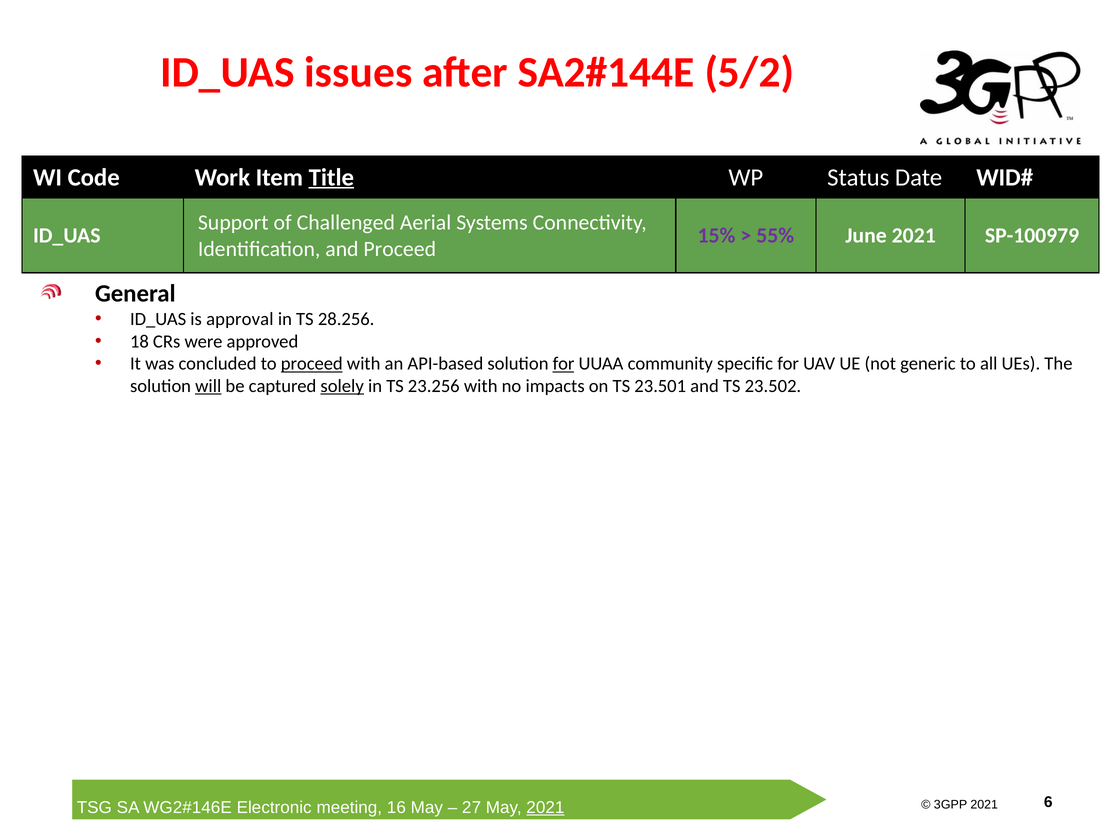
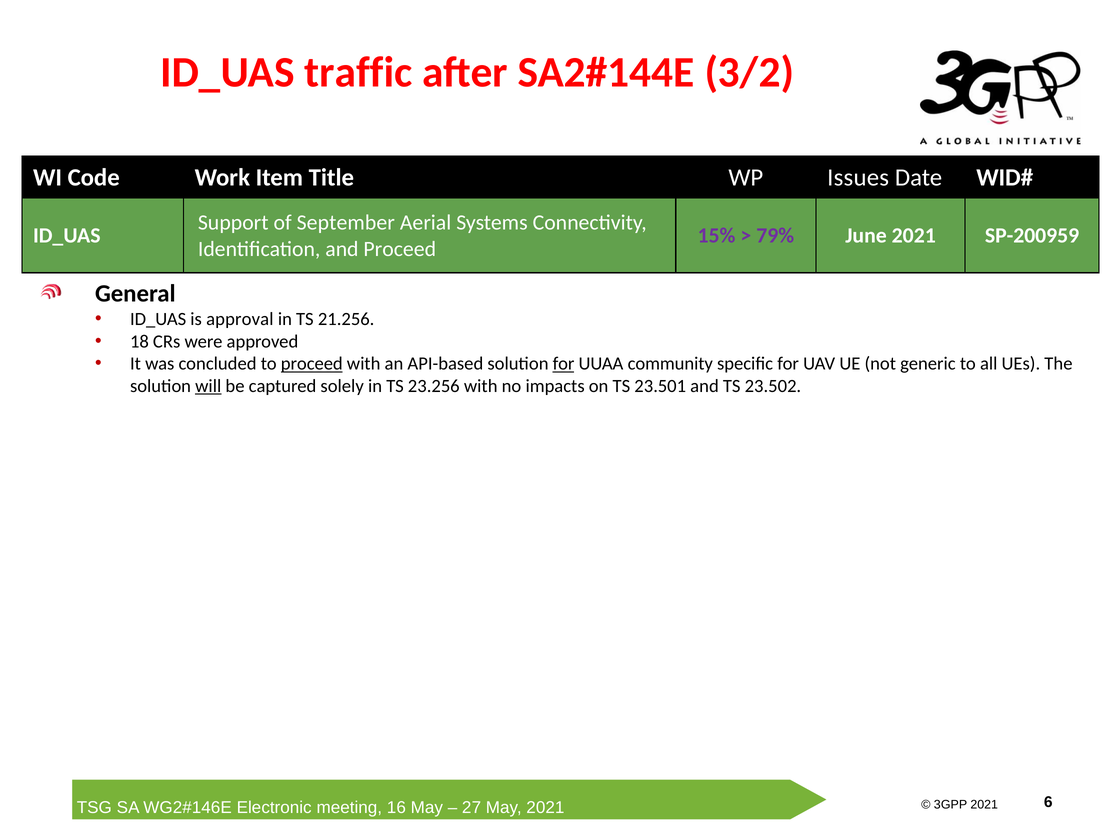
issues: issues -> traffic (358, 72)
5/2: 5/2 -> 3/2 (749, 72)
Title underline: present -> none (331, 177)
Status: Status -> Issues (858, 177)
Challenged: Challenged -> September (346, 222)
55%: 55% -> 79% (775, 235)
SP-100979: SP-100979 -> SP-200959 (1032, 235)
28.256: 28.256 -> 21.256 (346, 319)
solely underline: present -> none (342, 386)
2021 underline: present -> none (545, 807)
